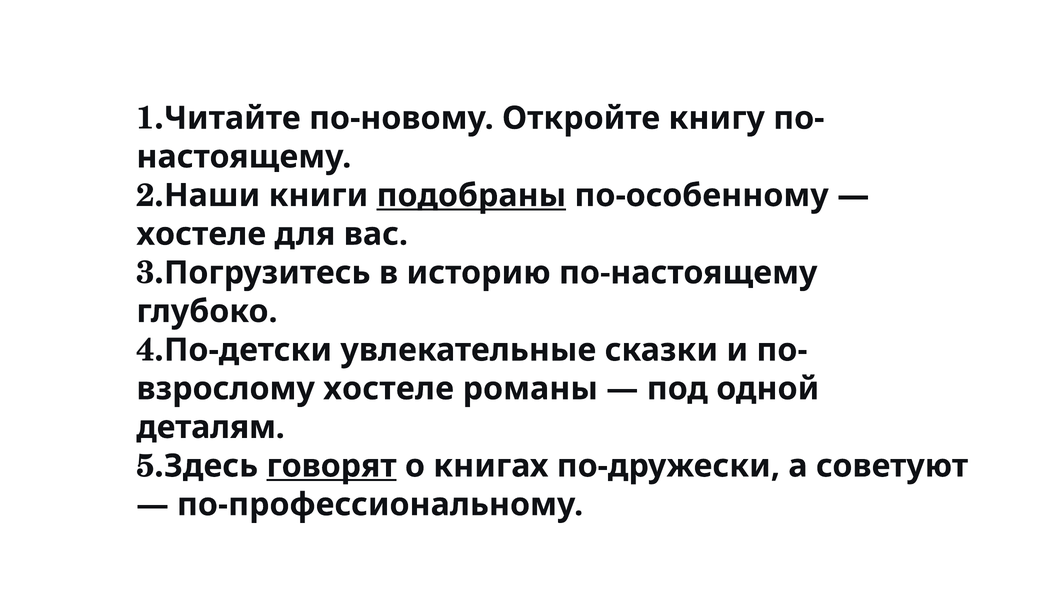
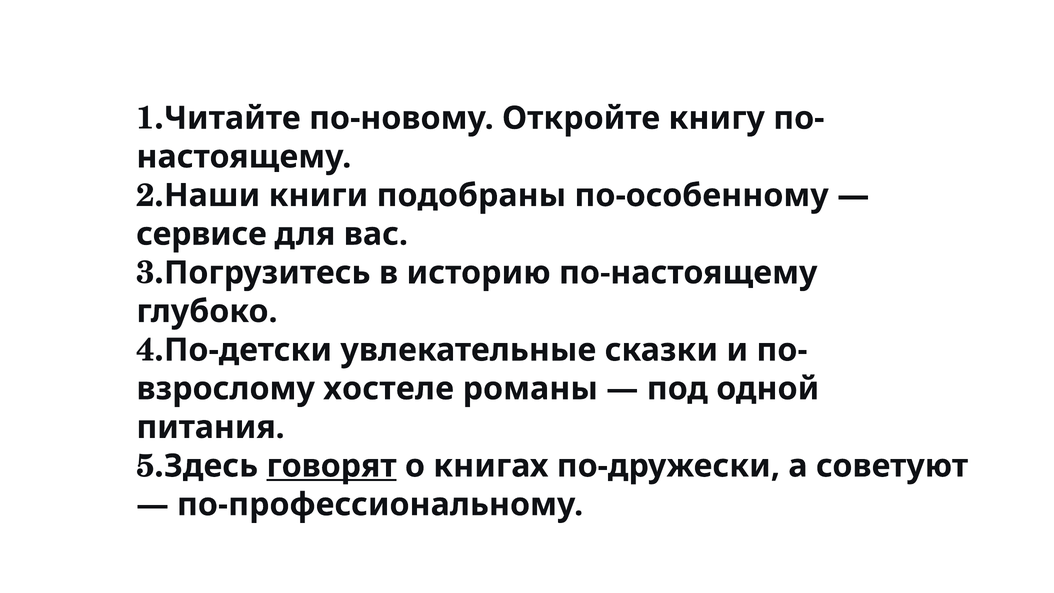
подобраны underline: present -> none (471, 195)
хостеле: хостеле -> сервисе (201, 234)
деталям: деталям -> питания (211, 427)
